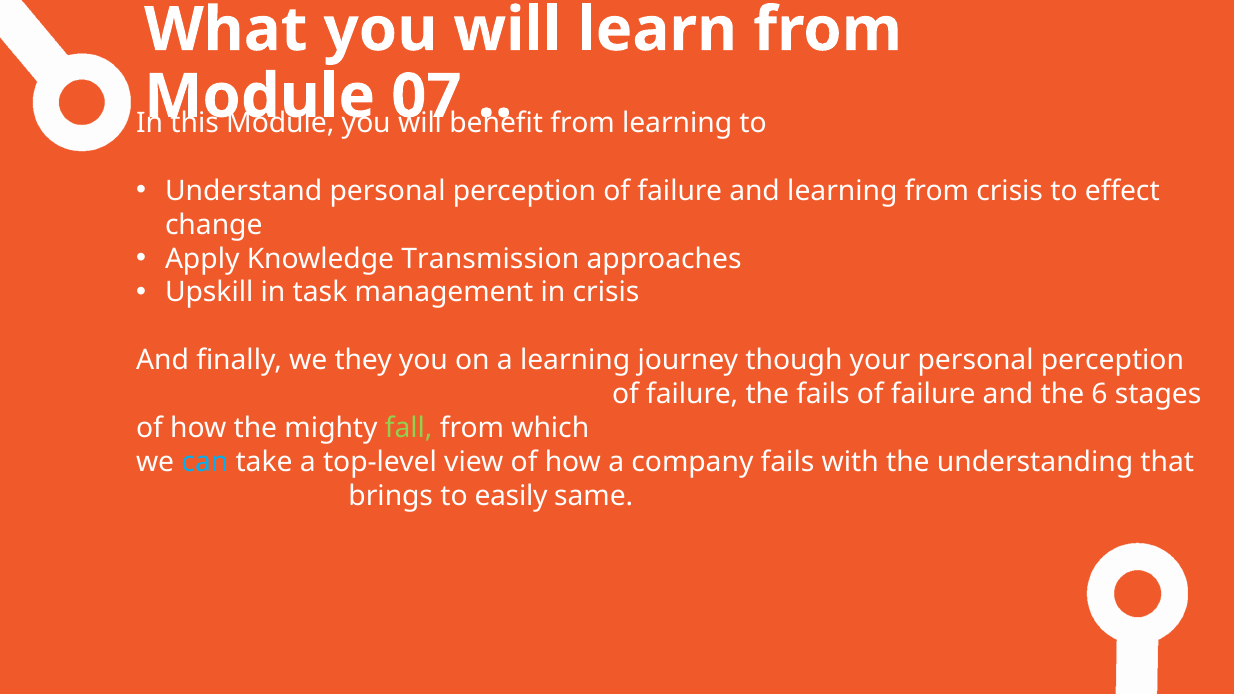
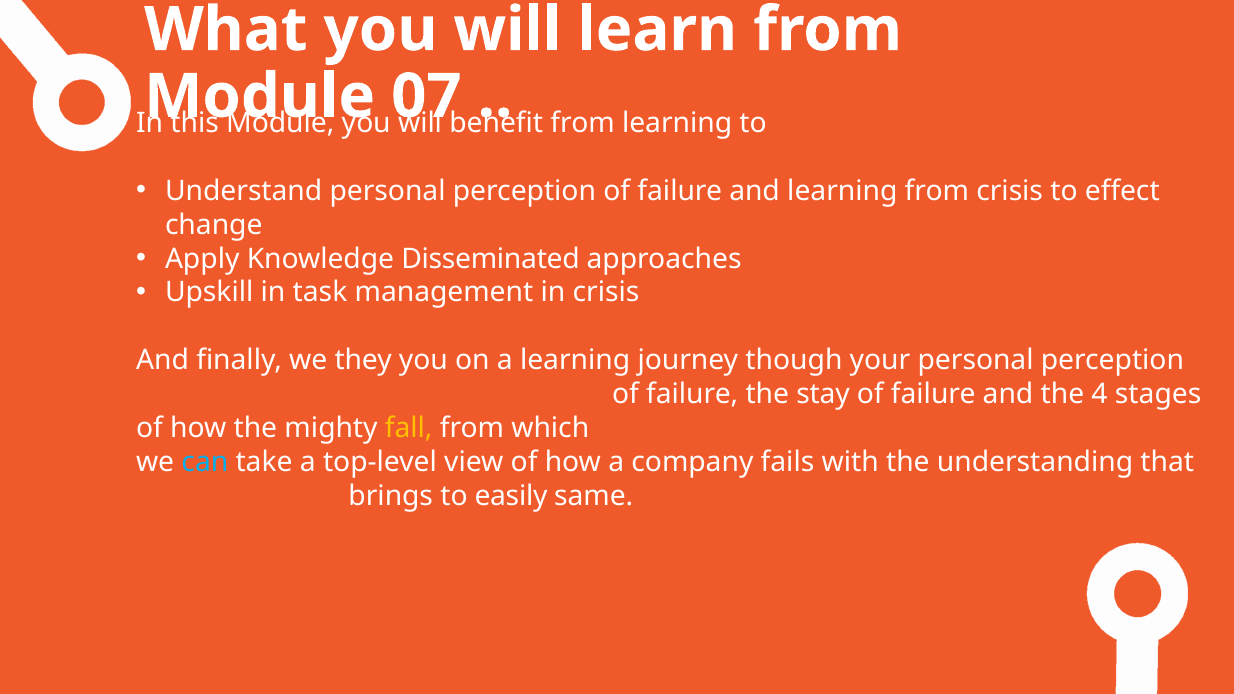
Transmission: Transmission -> Disseminated (491, 259)
the fails: fails -> stay (823, 394)
6: 6 -> 4 (1100, 394)
fall colour: light green -> yellow (409, 428)
